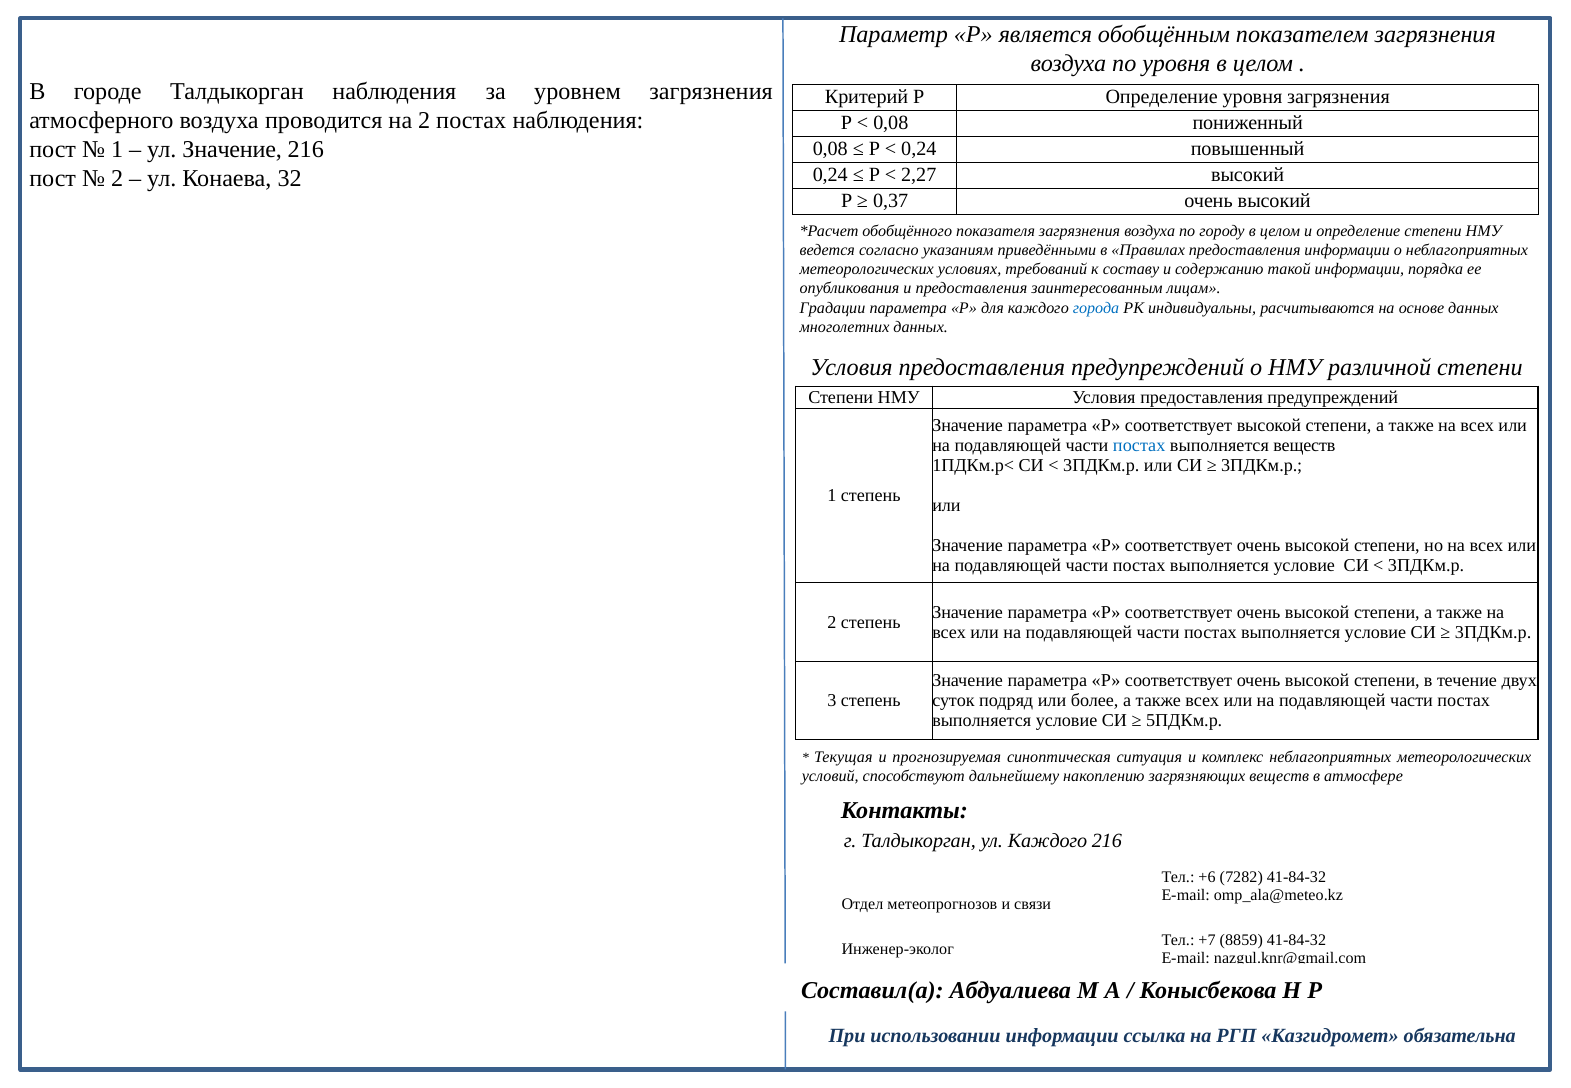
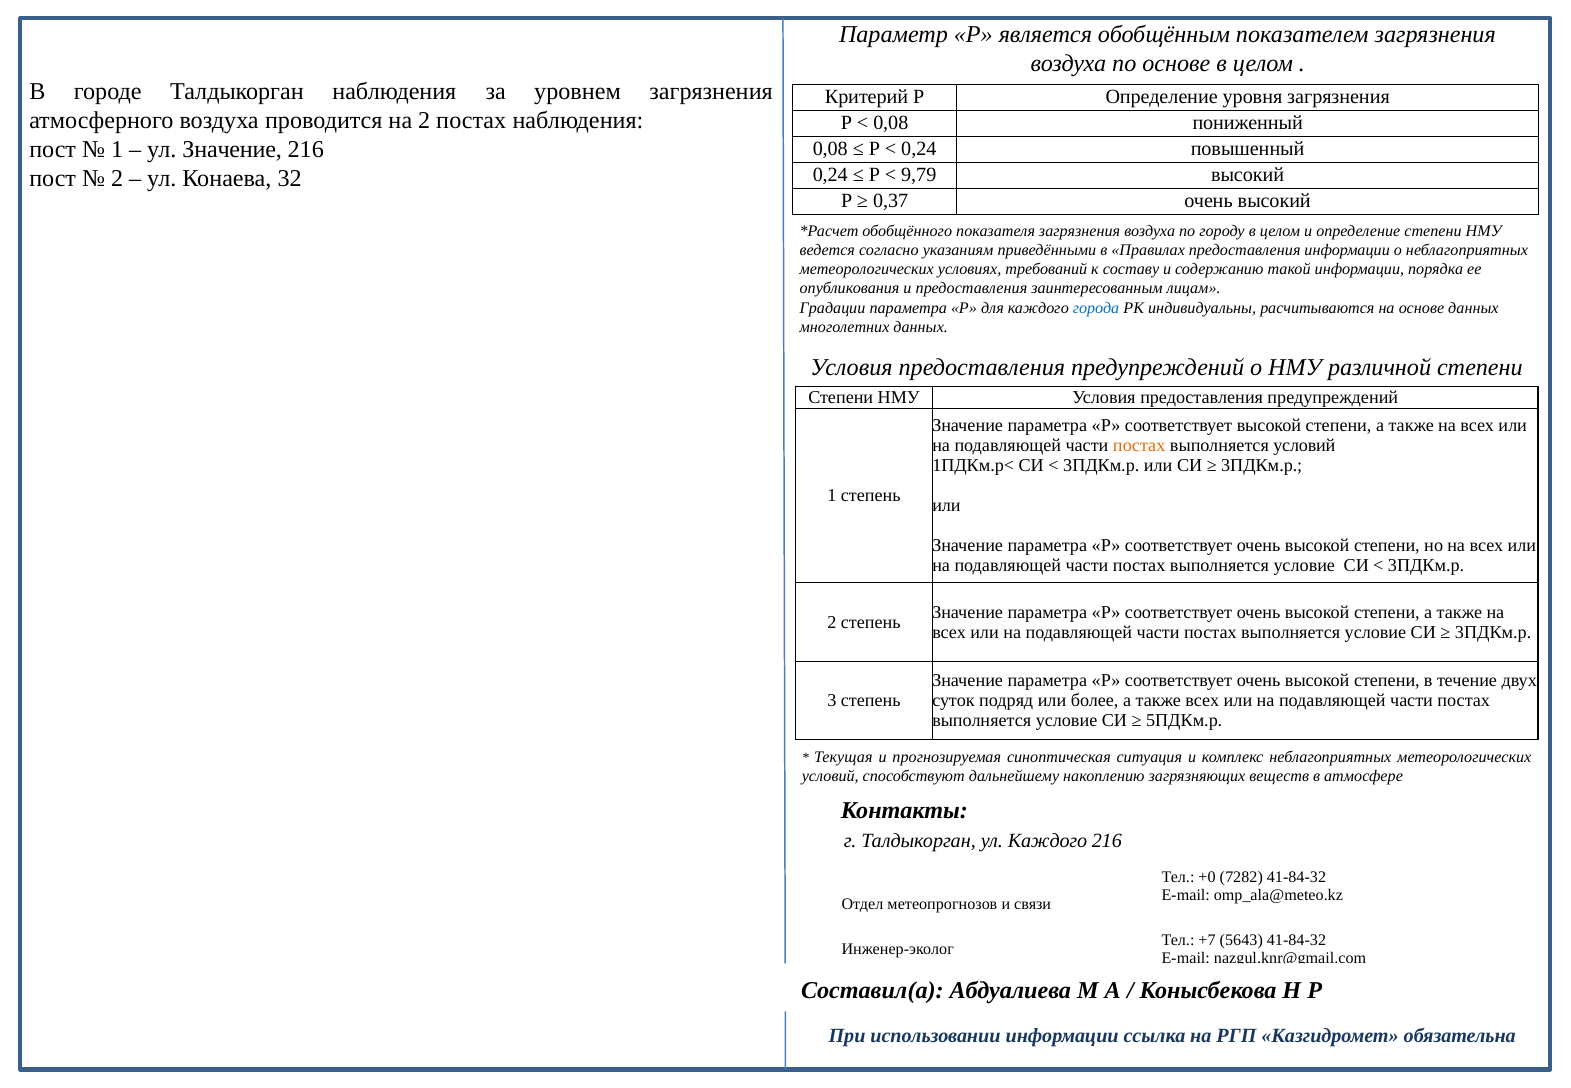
по уровня: уровня -> основе (1176, 63)
2,27: 2,27 -> 9,79 (919, 175)
постах colour: blue -> orange (1139, 445)
выполняется веществ: веществ -> условий (1304, 445)
+6: +6 -> +0 (1207, 877)
8859: 8859 -> 5643 (1241, 940)
